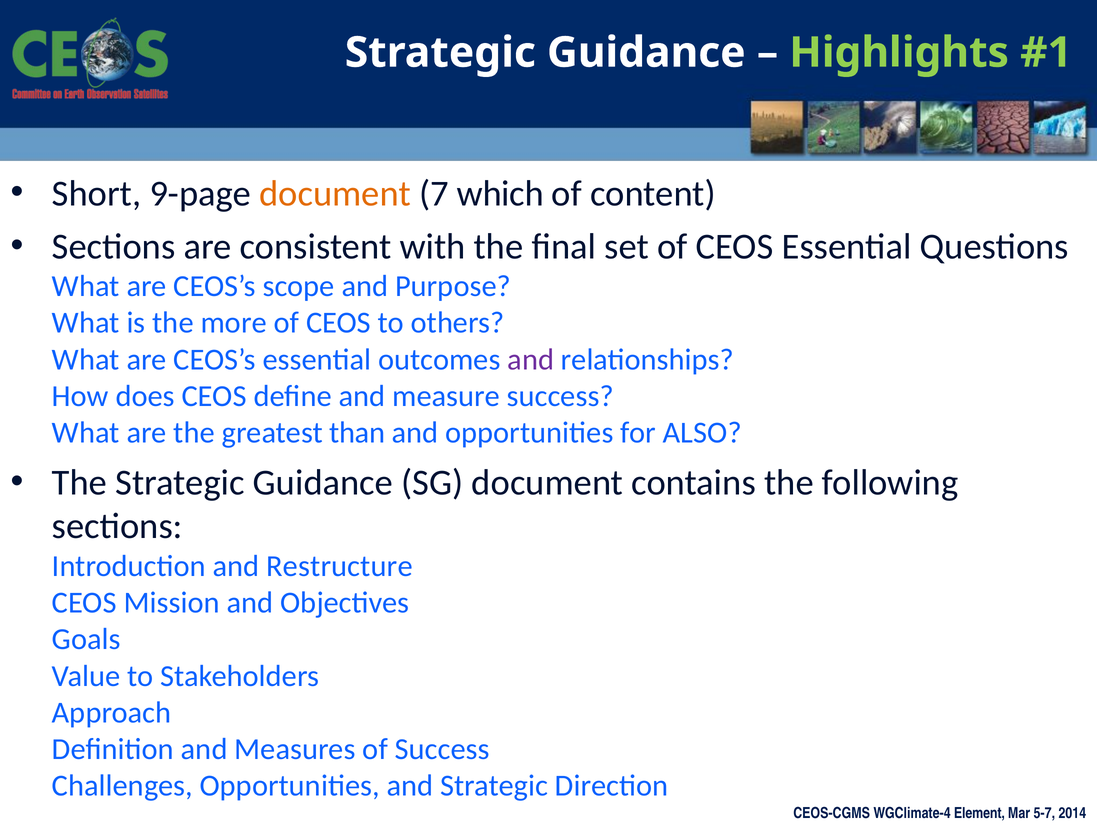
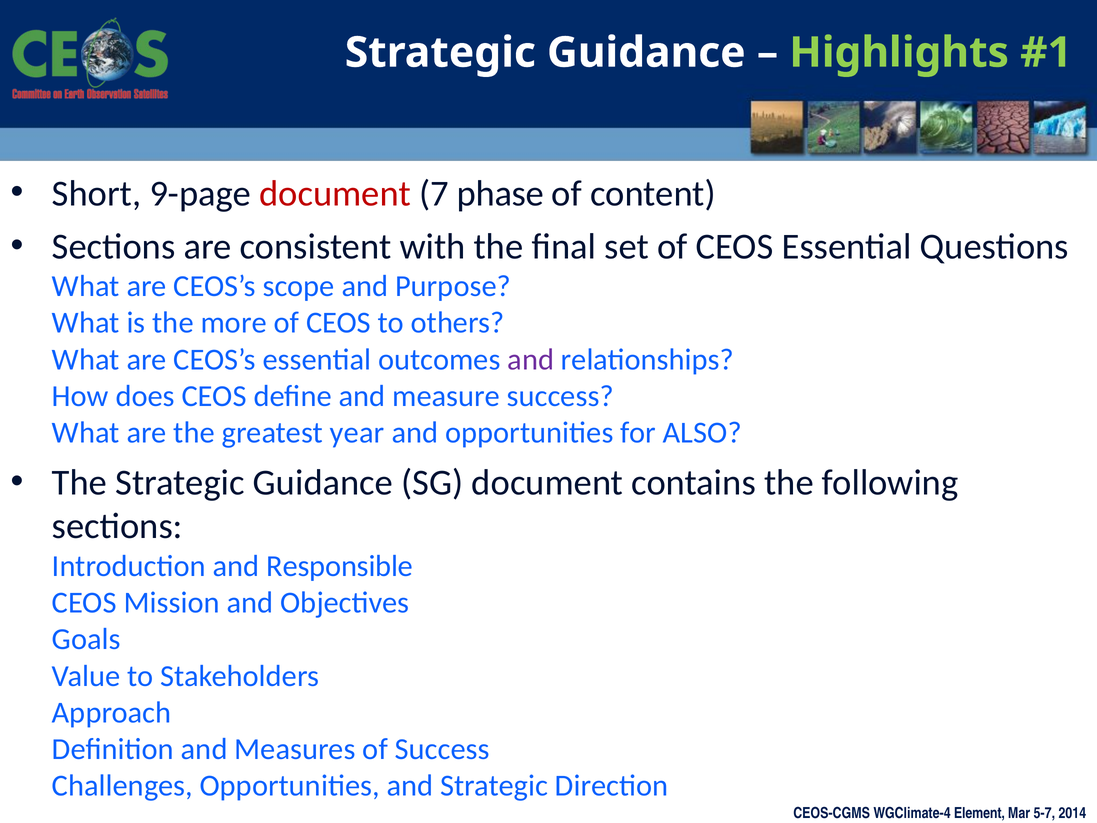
document colour: orange -> red (335, 193)
which: which -> phase (500, 193)
than: than -> year (357, 433)
Restructure: Restructure -> Responsible (340, 566)
